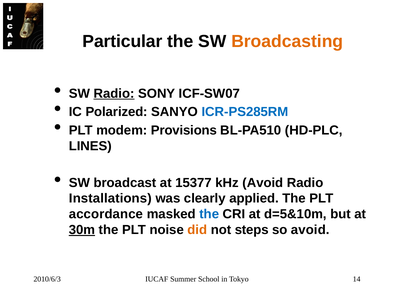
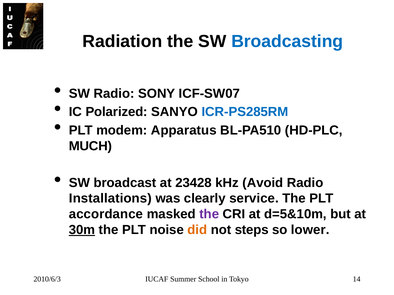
Particular: Particular -> Radiation (122, 41)
Broadcasting colour: orange -> blue (287, 41)
Radio underline: present -> none (114, 94)
Provisions: Provisions -> Apparatus (184, 130)
LINES: LINES -> MUCH (90, 146)
15377: 15377 -> 23428 (194, 183)
applied: applied -> service (254, 199)
the colour: blue -> purple (209, 215)
so avoid: avoid -> lower (310, 230)
